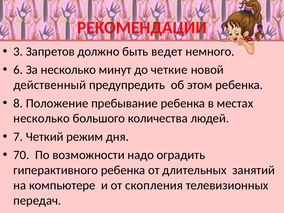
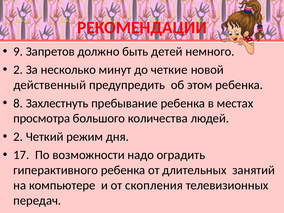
3: 3 -> 9 (18, 52)
ведет: ведет -> детей (167, 52)
6: 6 -> 2 (18, 70)
Положение: Положение -> Захлестнуть (57, 103)
несколько: несколько -> просмотра (42, 118)
7: 7 -> 2 (18, 137)
70: 70 -> 17 (21, 155)
